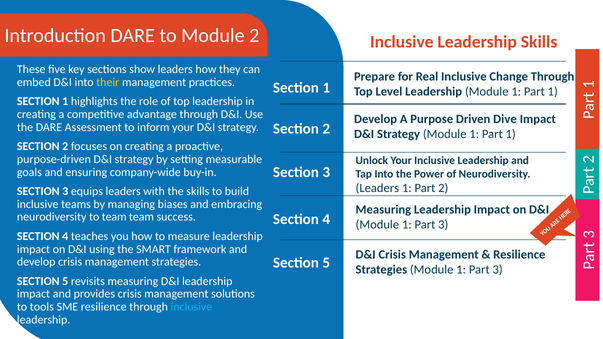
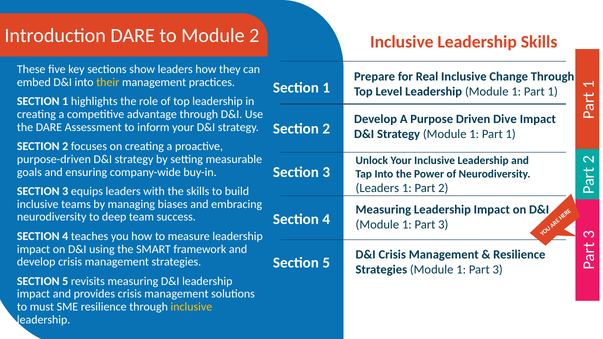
to team: team -> deep (114, 217)
tools: tools -> must (42, 307)
inclusive colour: light blue -> yellow (191, 307)
